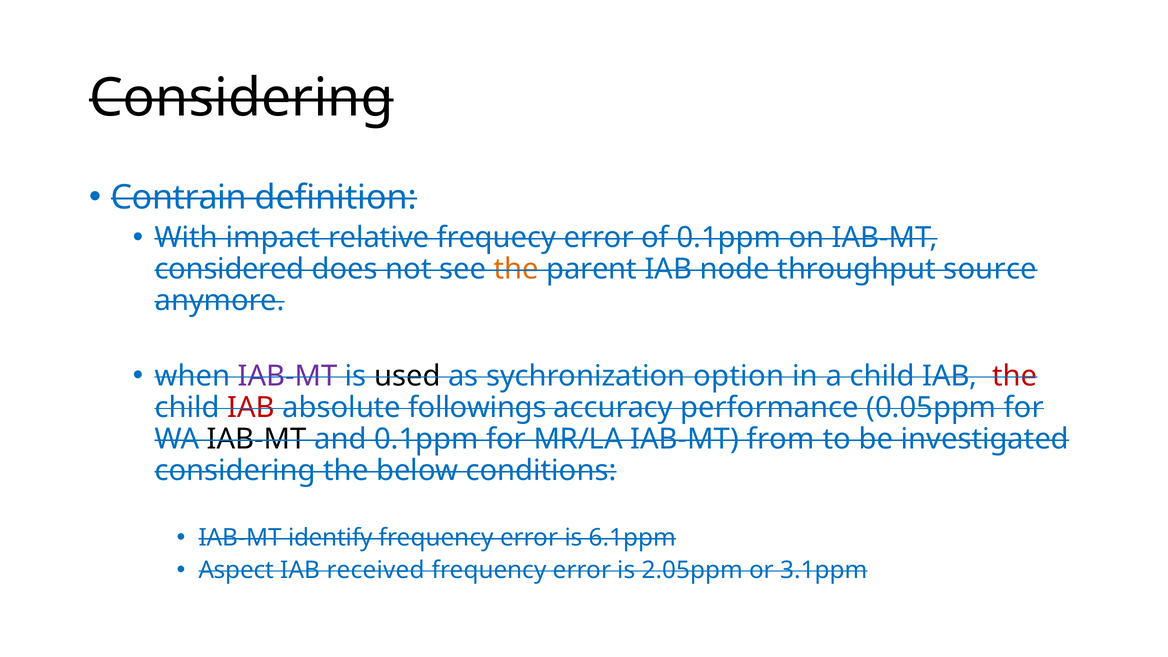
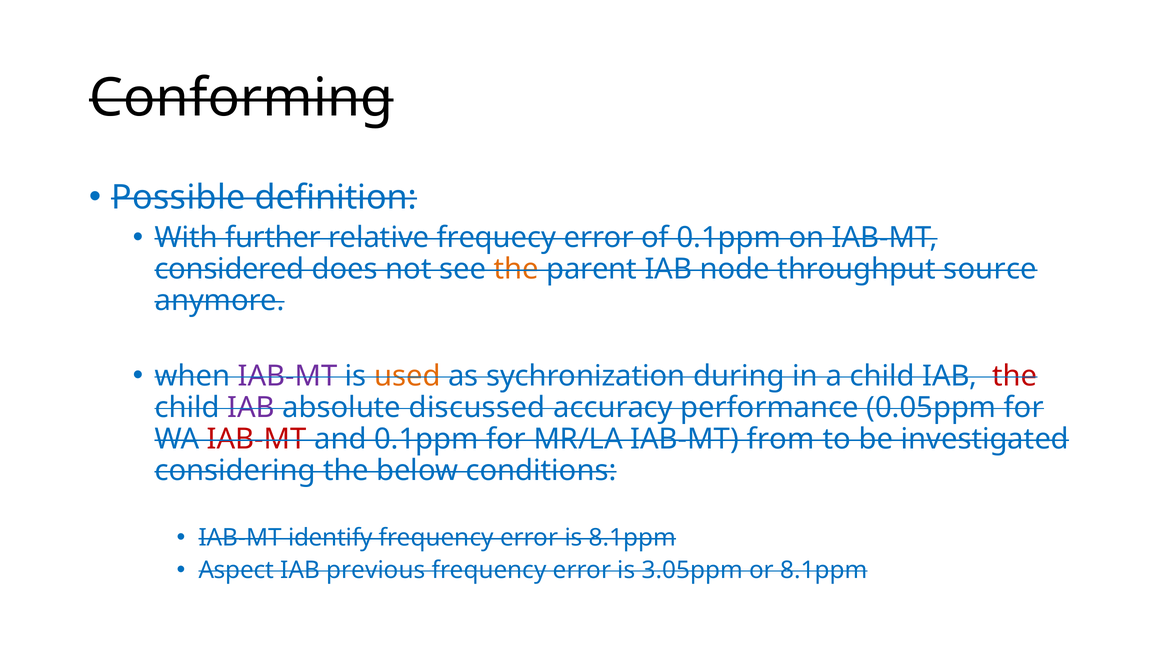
Considering: Considering -> Conforming (241, 98)
Contrain: Contrain -> Possible (178, 197)
impact: impact -> further (273, 238)
used colour: black -> orange (407, 376)
option: option -> during (739, 376)
IAB colour: red -> purple (251, 407)
followings: followings -> discussed (477, 407)
IAB-MT colour: black -> red (257, 439)
is 6.1ppm: 6.1ppm -> 8.1ppm (632, 538)
received: received -> previous (376, 570)
2.05ppm: 2.05ppm -> 3.05ppm (692, 570)
or 3.1ppm: 3.1ppm -> 8.1ppm (824, 570)
